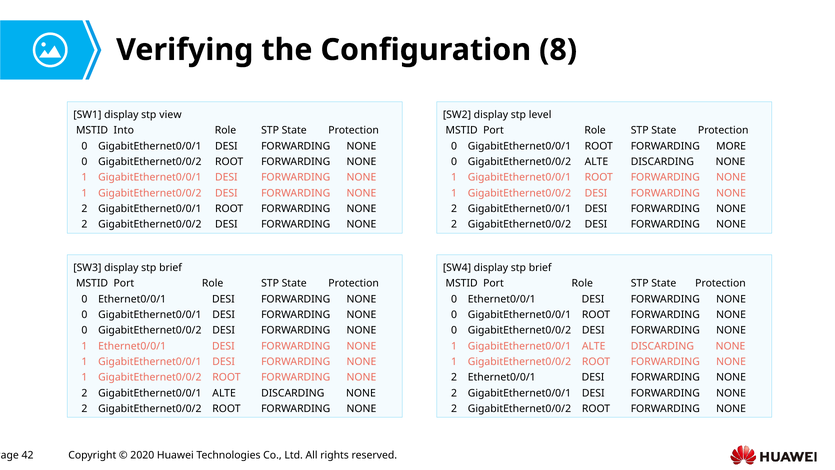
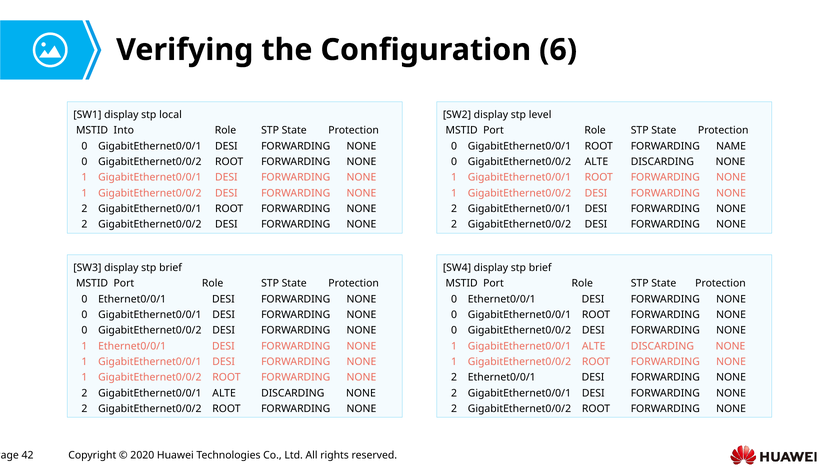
8: 8 -> 6 (558, 50)
view: view -> local (171, 115)
MORE: MORE -> NAME (731, 146)
